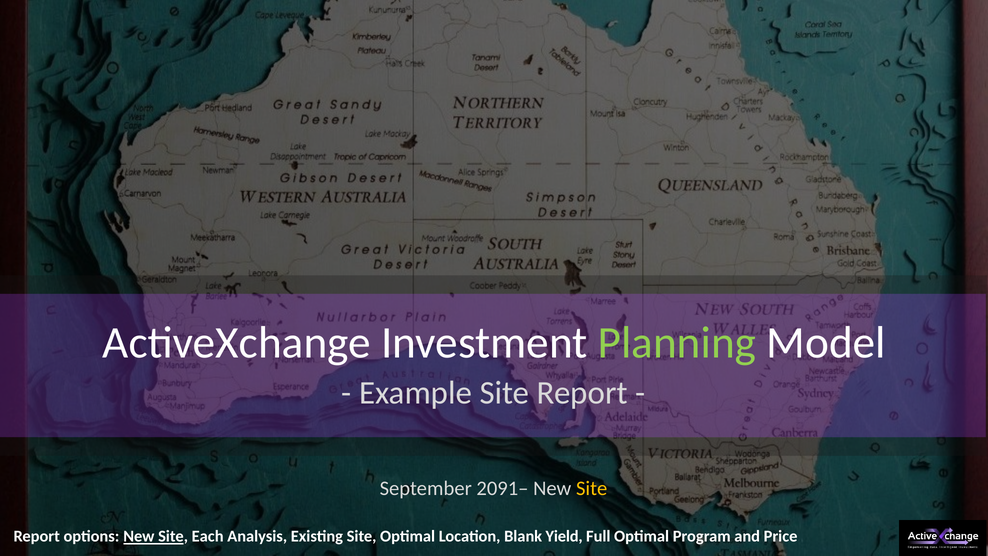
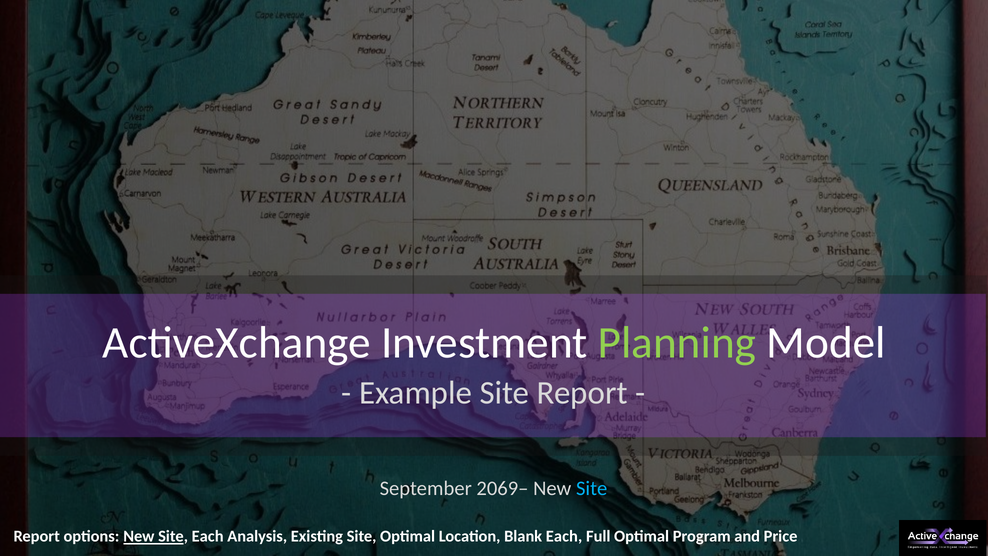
2091–: 2091– -> 2069– (502, 488)
Site colour: yellow -> light blue (592, 488)
Blank Yield: Yield -> Each (564, 536)
